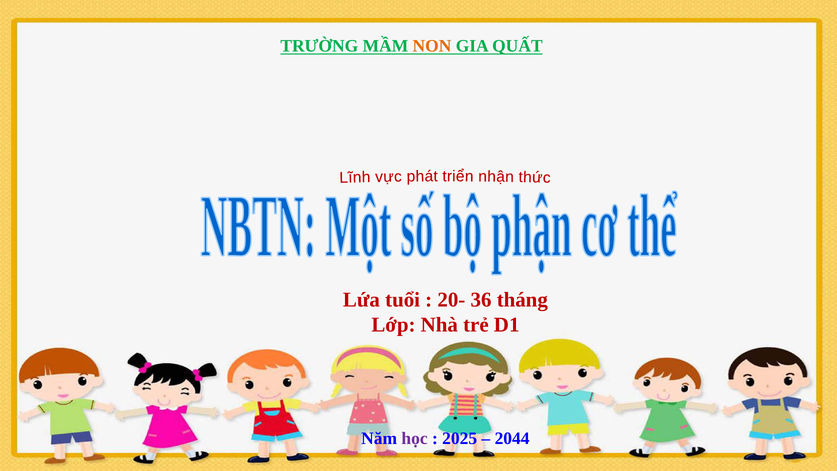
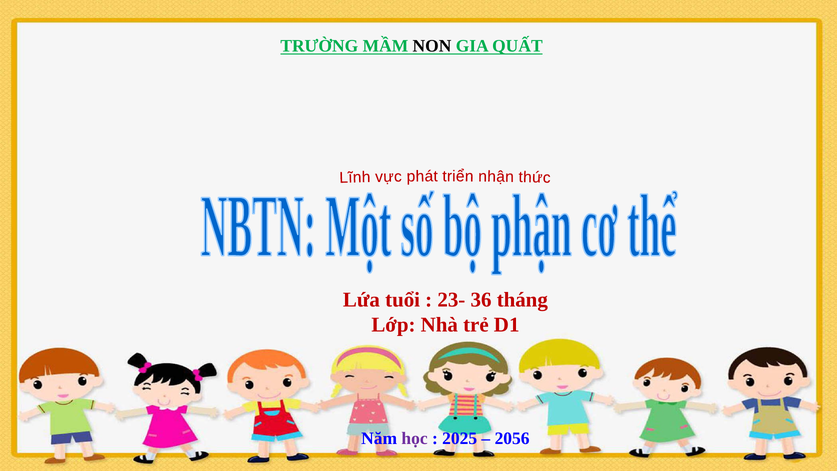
NON colour: orange -> black (432, 46)
20-: 20- -> 23- (451, 300)
2044: 2044 -> 2056 (512, 439)
